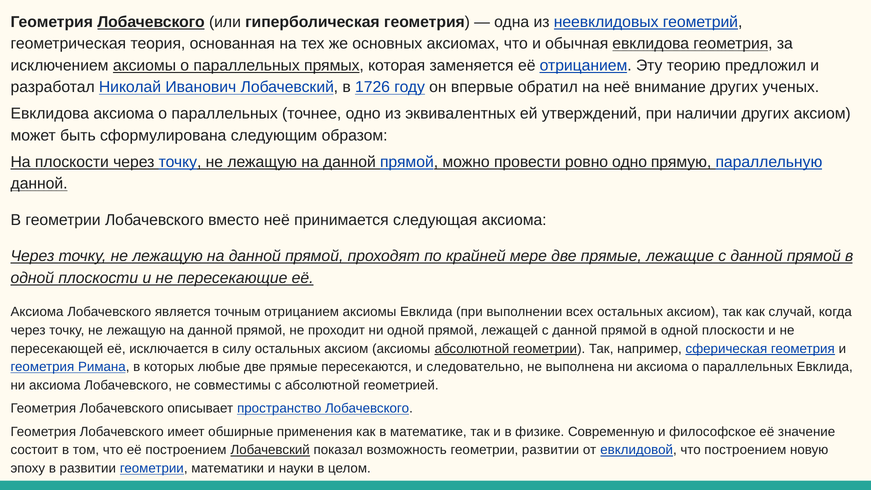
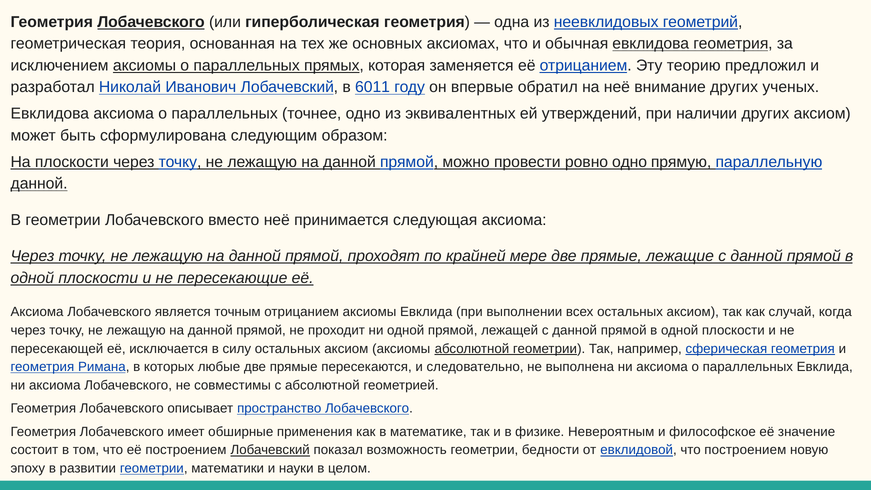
1726: 1726 -> 6011 (373, 87)
Современную: Современную -> Невероятным (611, 432)
геометрии развитии: развитии -> бедности (551, 450)
